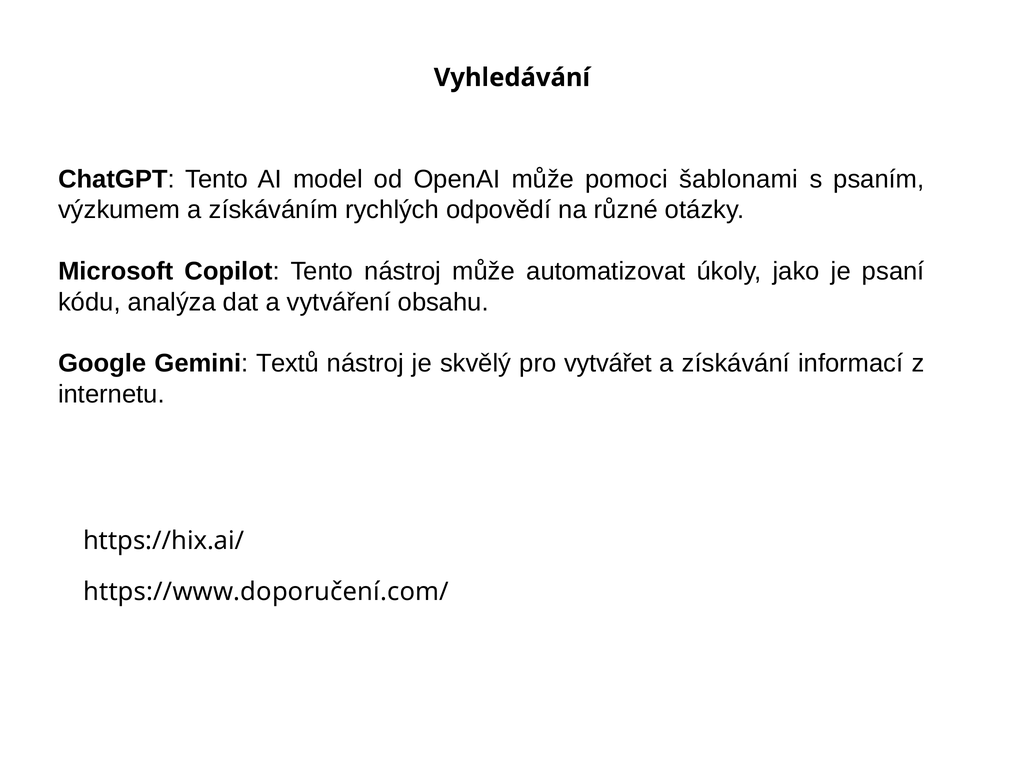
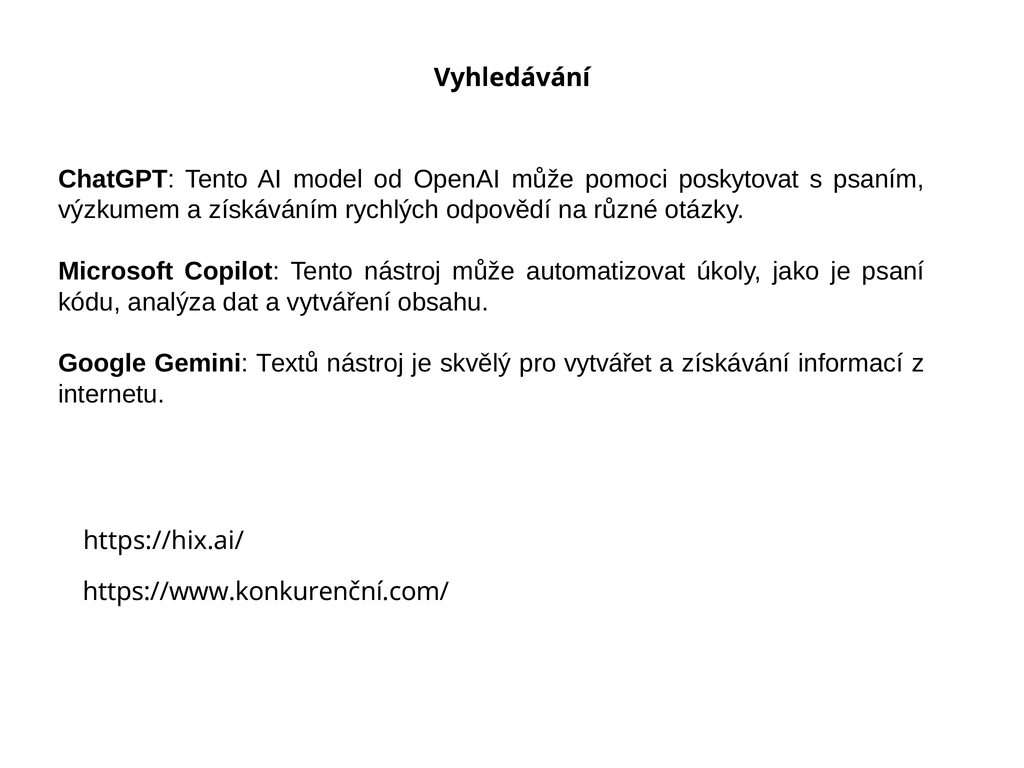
šablonami: šablonami -> poskytovat (739, 179)
https://www.doporučení.com/: https://www.doporučení.com/ -> https://www.konkurenční.com/ (266, 592)
